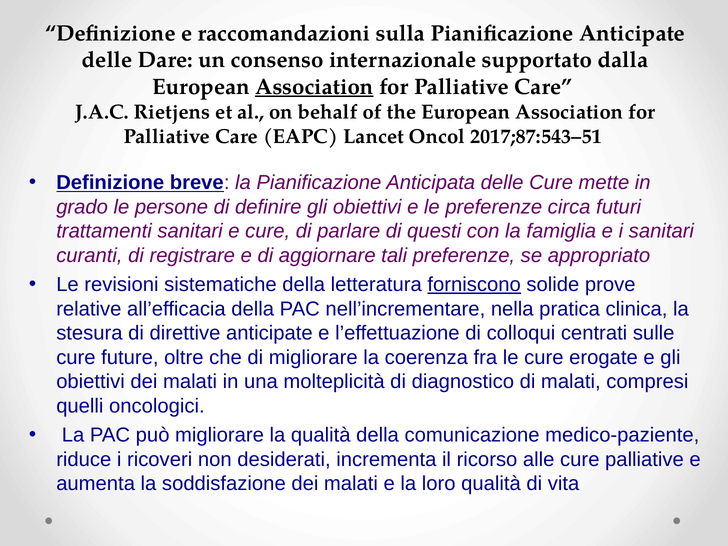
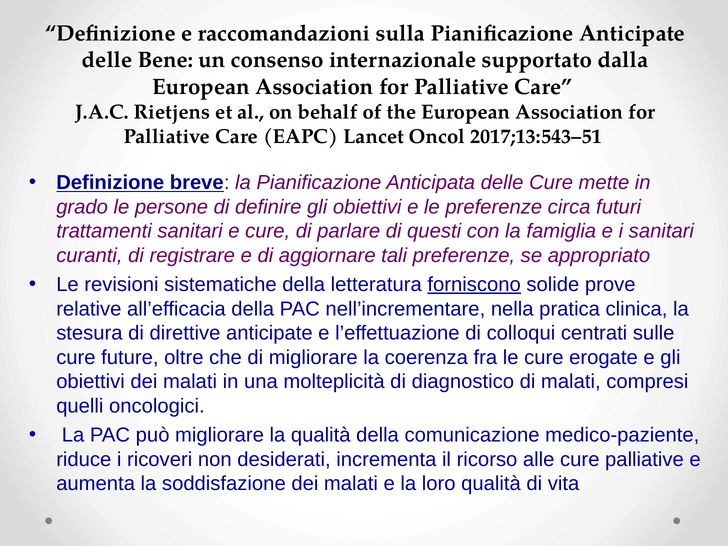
Dare: Dare -> Bene (166, 60)
Association underline: present -> none (314, 87)
2017;87:543–51: 2017;87:543–51 -> 2017;13:543–51 (536, 136)
